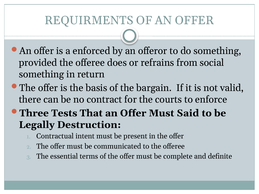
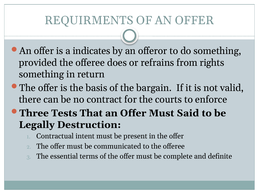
enforced: enforced -> indicates (92, 51)
social: social -> rights (212, 63)
